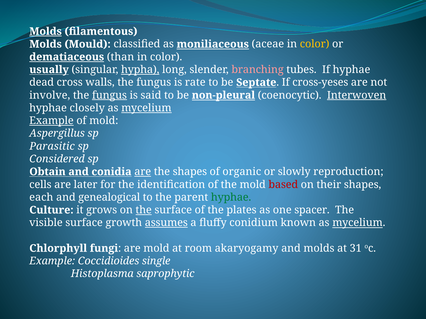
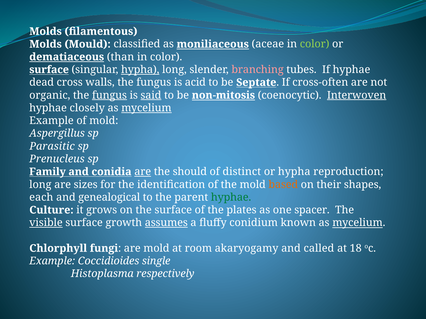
Molds underline: present -> none (46, 31)
color colour: yellow -> light green (315, 44)
usually: usually -> surface (49, 70)
rate: rate -> acid (195, 83)
cross-yeses: cross-yeses -> cross-often (320, 83)
involve: involve -> organic (50, 95)
said underline: none -> present (151, 95)
non-pleural: non-pleural -> non-mitosis (223, 95)
Example underline: present -> none (51, 121)
Considered: Considered -> Prenucleus (57, 159)
Obtain: Obtain -> Family (48, 172)
the shapes: shapes -> should (190, 172)
organic: organic -> distinct (242, 172)
or slowly: slowly -> hypha (294, 172)
cells: cells -> long (40, 185)
later: later -> sizes (86, 185)
based colour: red -> orange (283, 185)
the underline: present -> none (144, 210)
visible underline: none -> present (46, 223)
and molds: molds -> called (319, 249)
31: 31 -> 18 (356, 249)
saprophytic: saprophytic -> respectively (165, 274)
